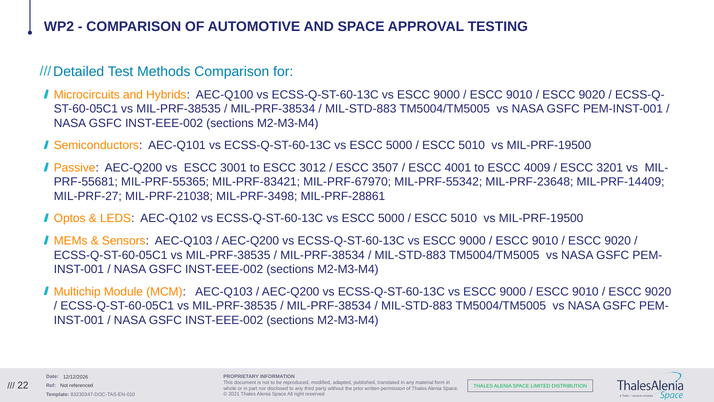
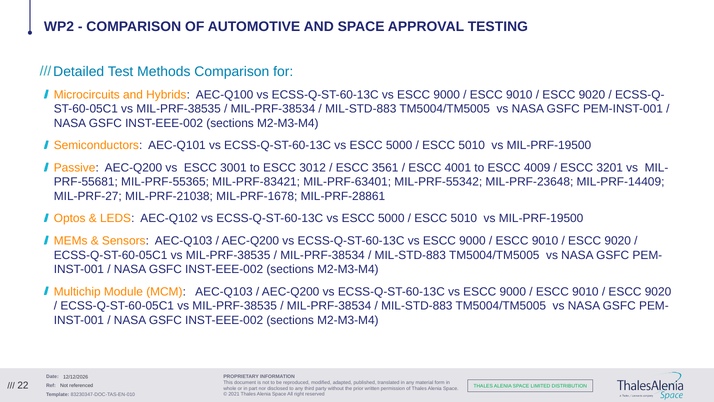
3507: 3507 -> 3561 (385, 168)
MIL-PRF-67970: MIL-PRF-67970 -> MIL-PRF-63401 (347, 182)
MIL-PRF-3498: MIL-PRF-3498 -> MIL-PRF-1678 (257, 196)
